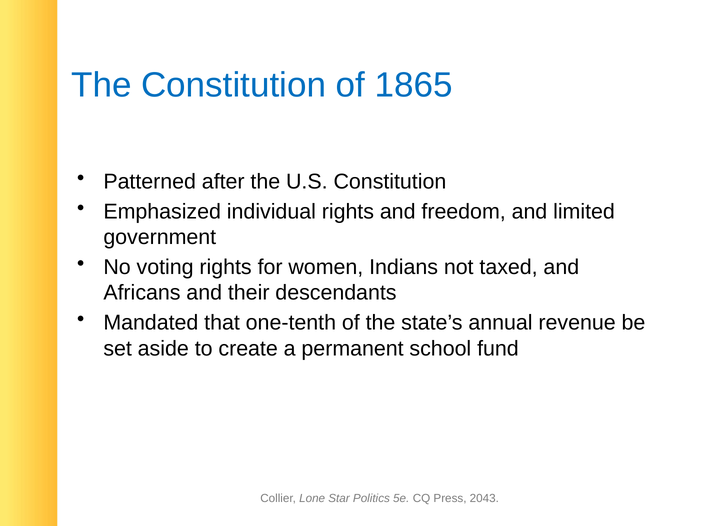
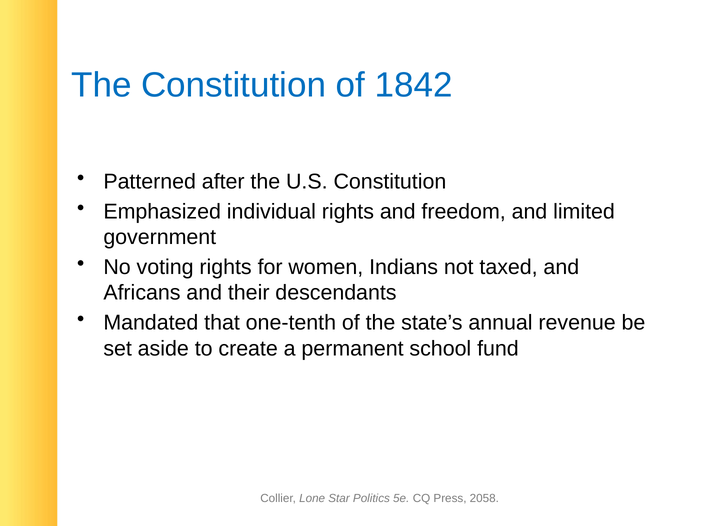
1865: 1865 -> 1842 (414, 85)
2043: 2043 -> 2058 (484, 498)
